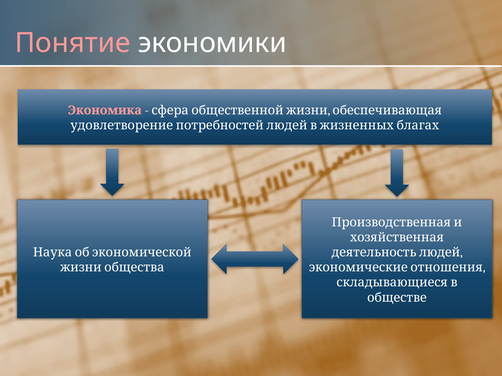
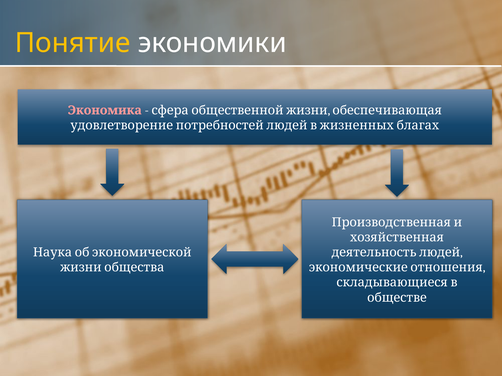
Понятие colour: pink -> yellow (73, 43)
